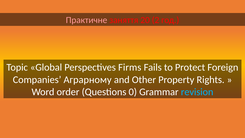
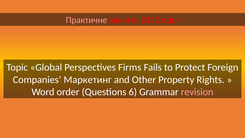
Аграрному: Аграрному -> Маркетинг (88, 80)
0: 0 -> 6 (133, 92)
revision colour: light blue -> pink (197, 92)
